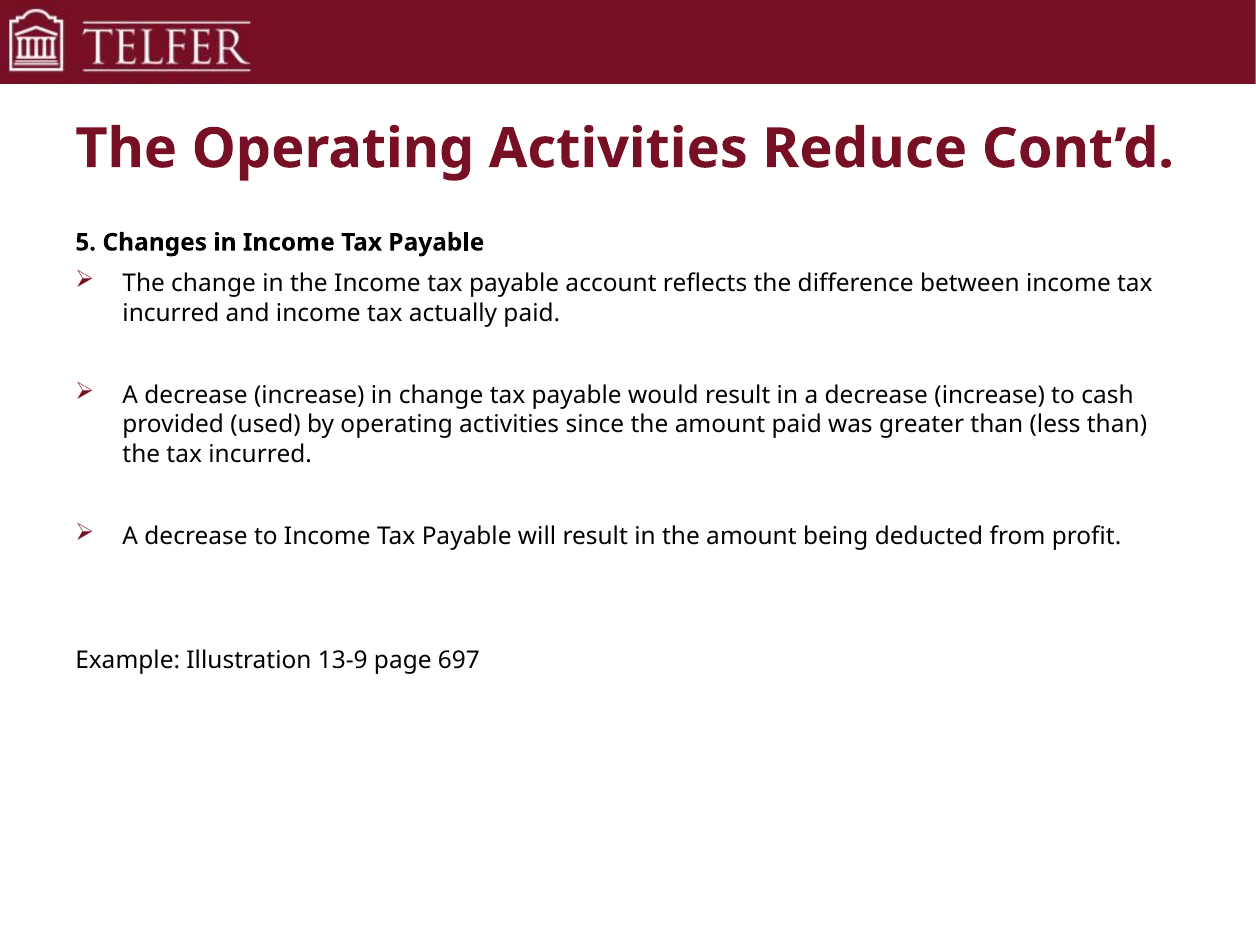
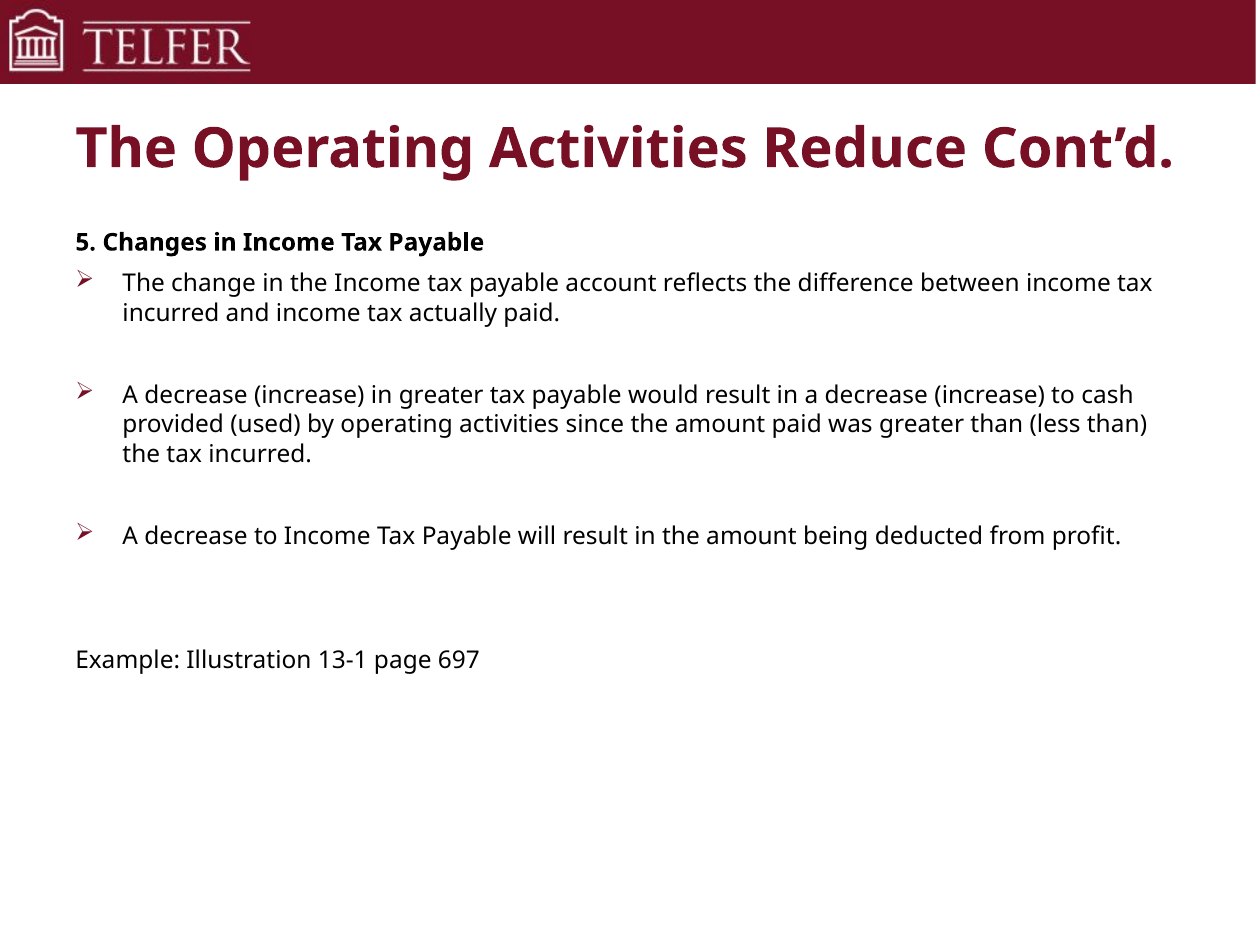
in change: change -> greater (441, 395)
13-9: 13-9 -> 13-1 (343, 660)
